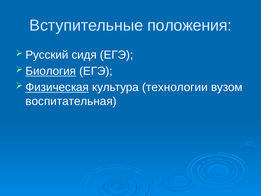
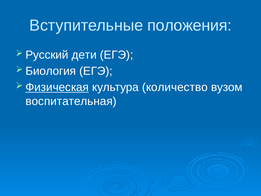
сидя: сидя -> дети (84, 55)
Биология underline: present -> none (51, 71)
технологии: технологии -> количество (175, 87)
